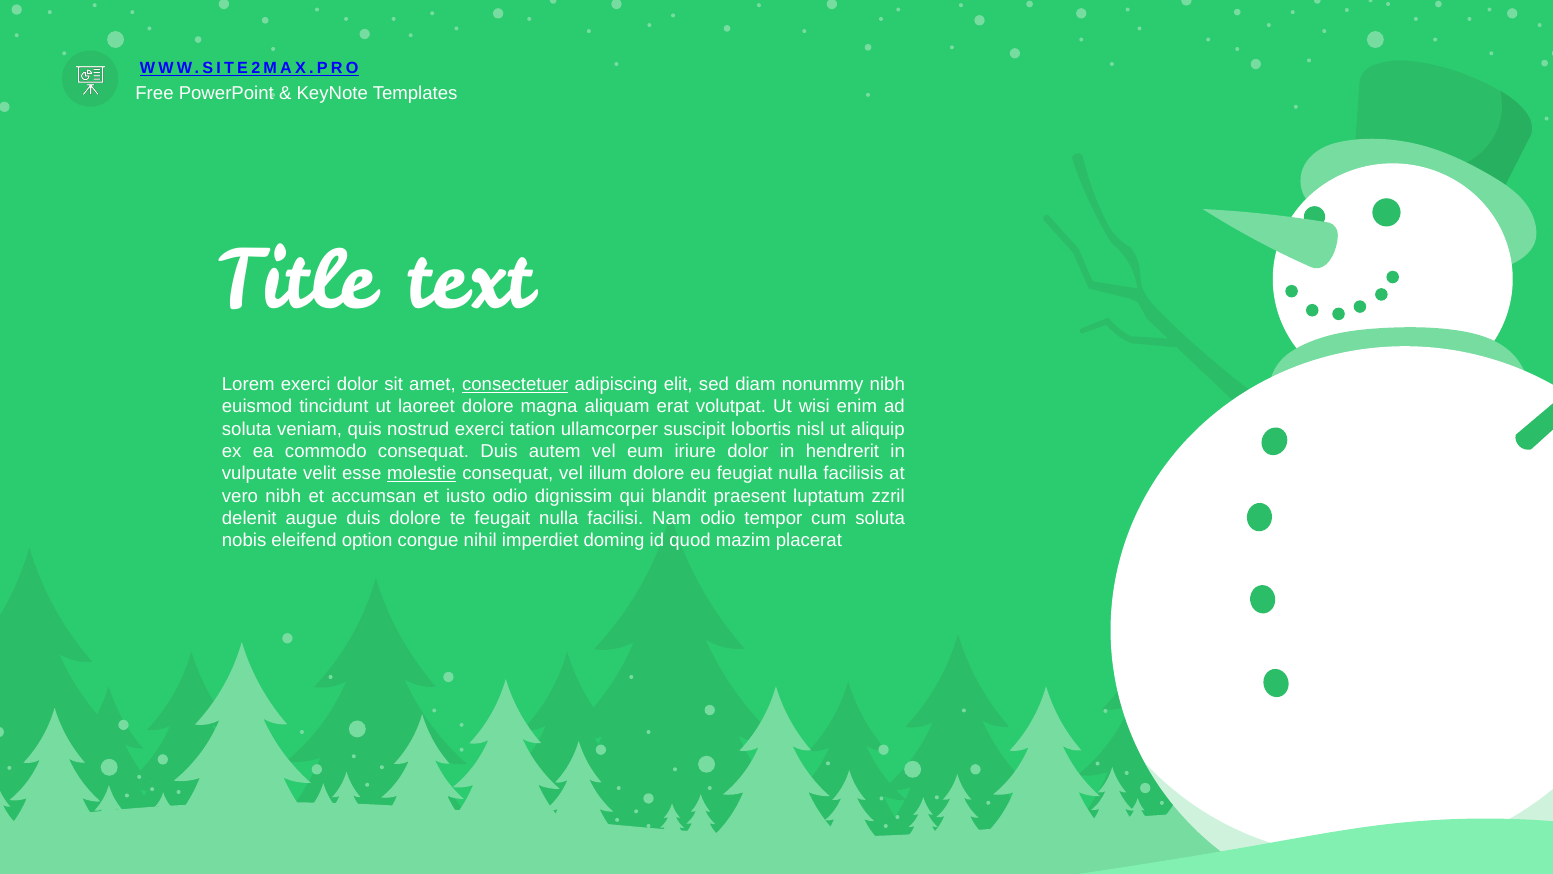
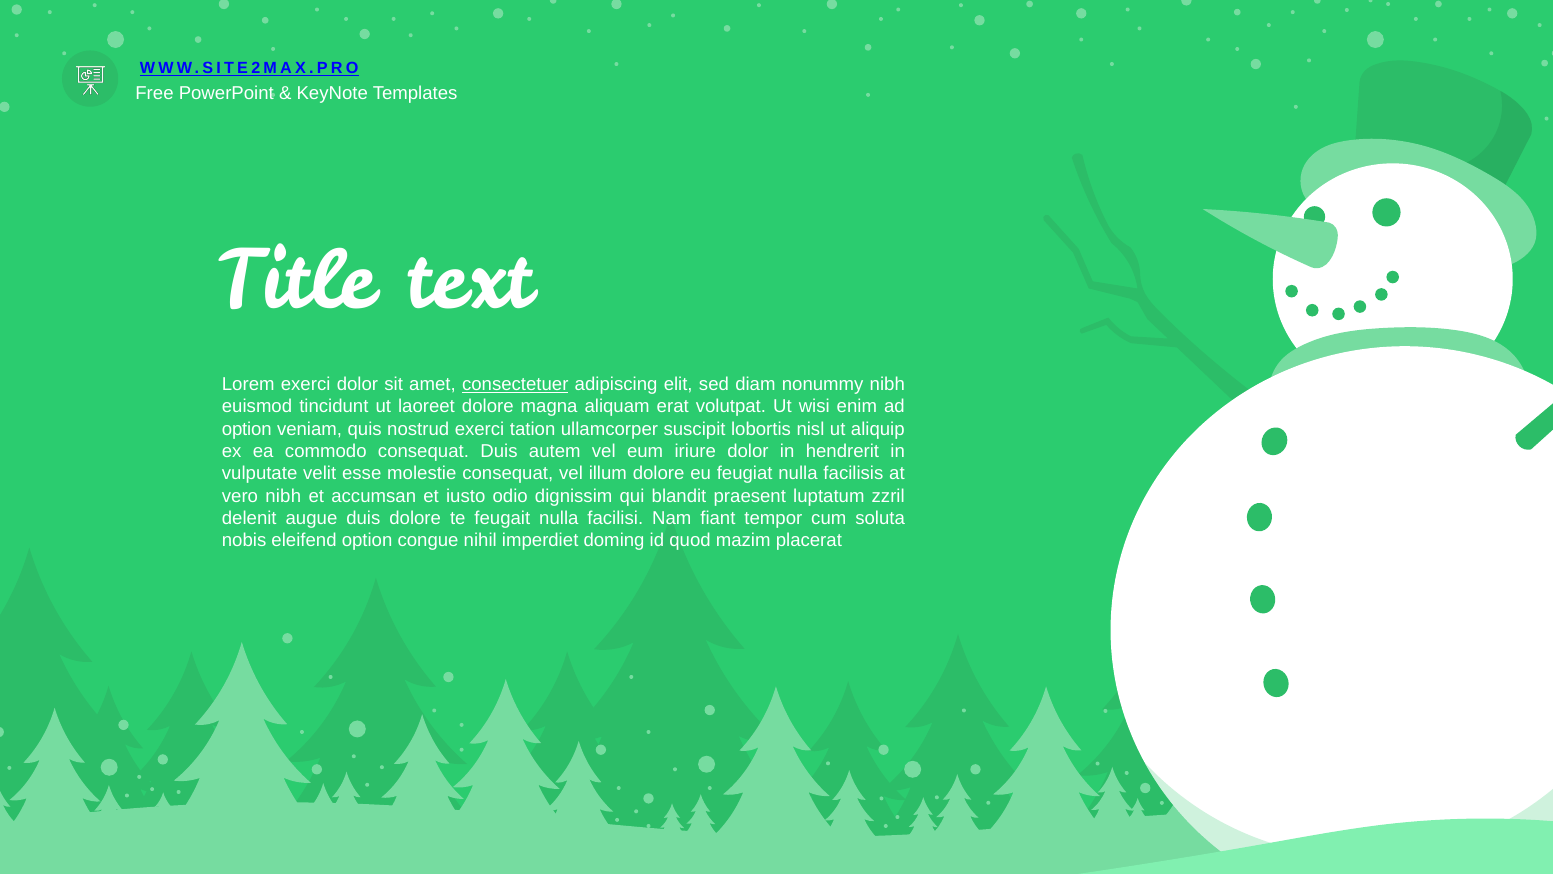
soluta: soluta -> option (247, 429)
molestie underline: present -> none (422, 473)
Nam odio: odio -> fiant (718, 518)
